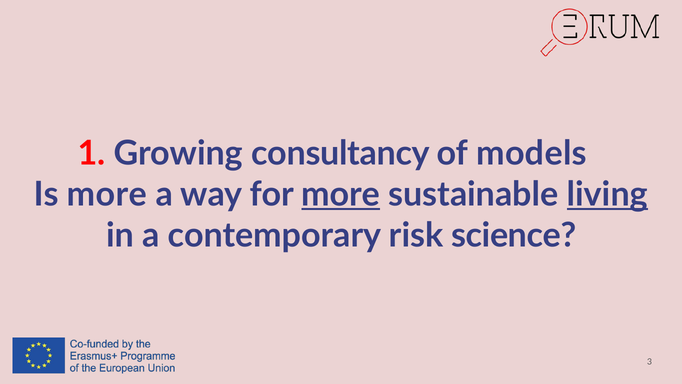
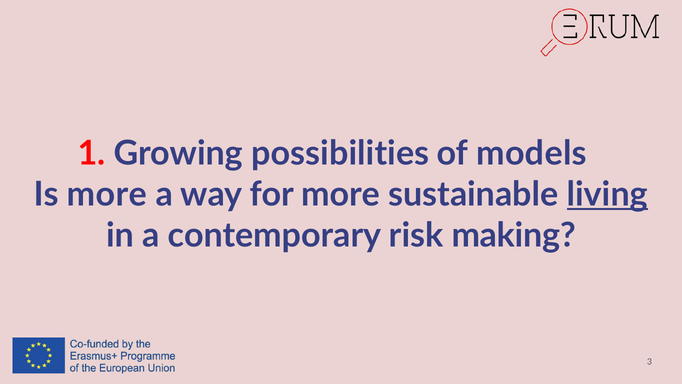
consultancy: consultancy -> possibilities (340, 153)
more underline: present -> none (341, 194)
science: science -> making (514, 235)
